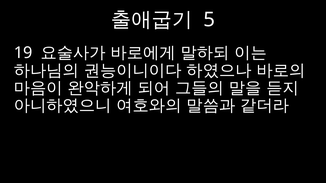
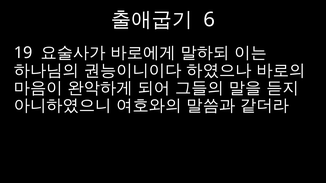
5: 5 -> 6 (209, 20)
